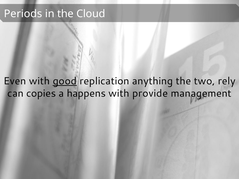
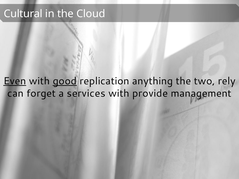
Periods: Periods -> Cultural (23, 14)
Even underline: none -> present (15, 81)
copies: copies -> forget (41, 94)
happens: happens -> services (86, 94)
